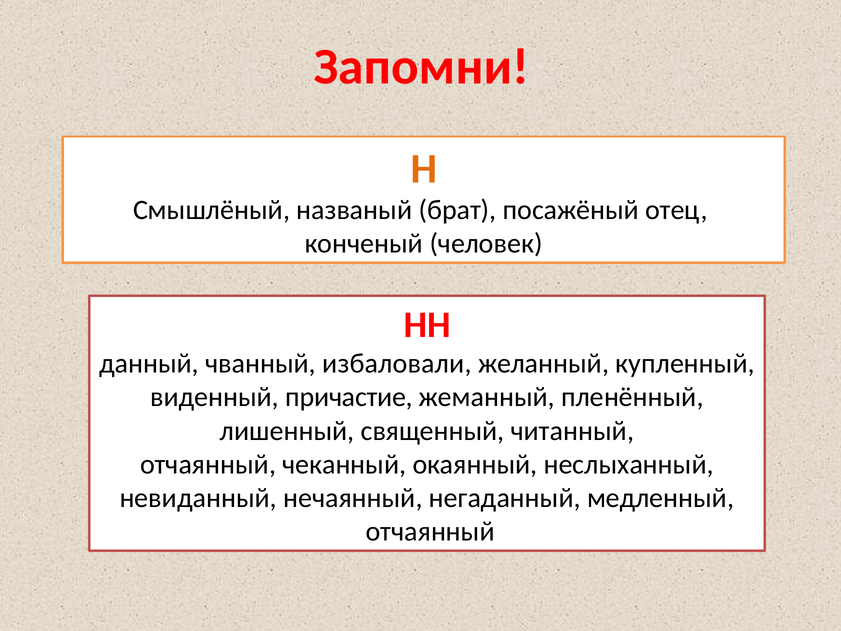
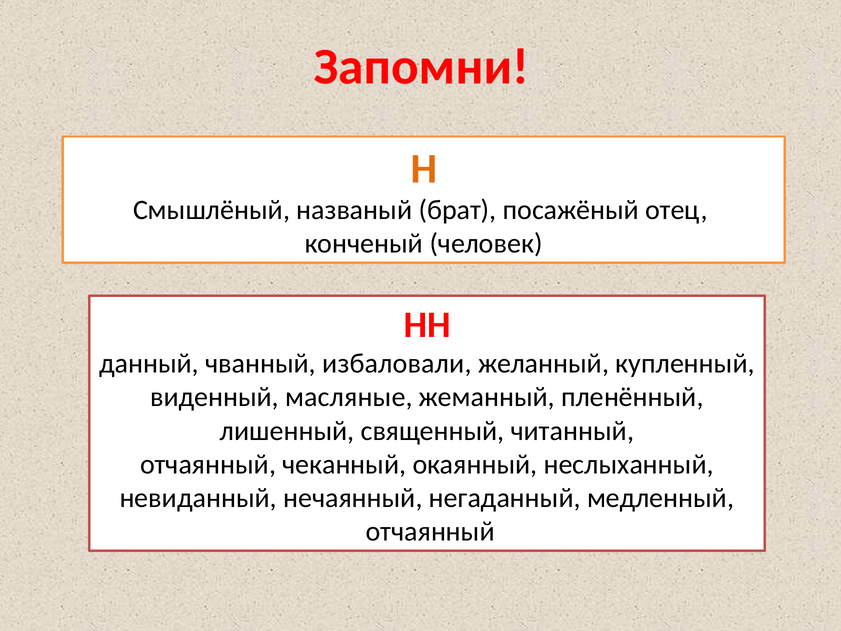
причастие: причастие -> масляные (349, 397)
